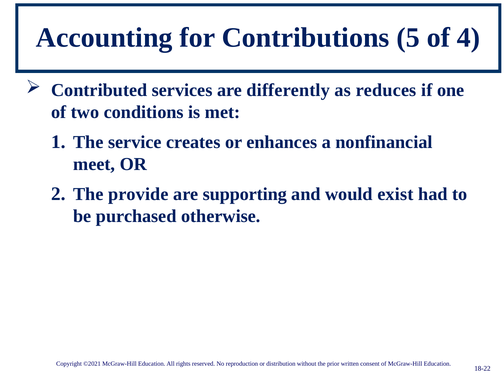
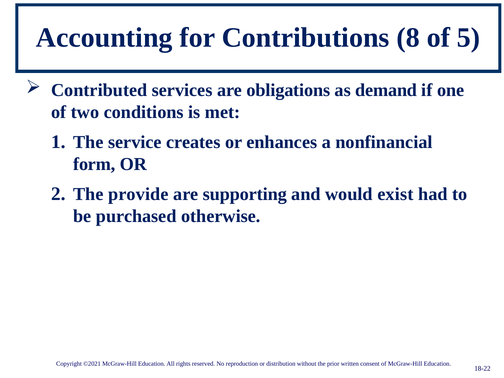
5: 5 -> 8 (408, 37)
4: 4 -> 5 (469, 37)
differently: differently -> obligations (288, 90)
reduces: reduces -> demand (386, 90)
meet: meet -> form (94, 164)
